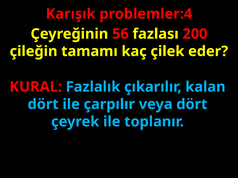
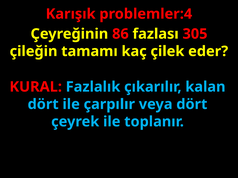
56: 56 -> 86 (120, 34)
200: 200 -> 305 (195, 34)
